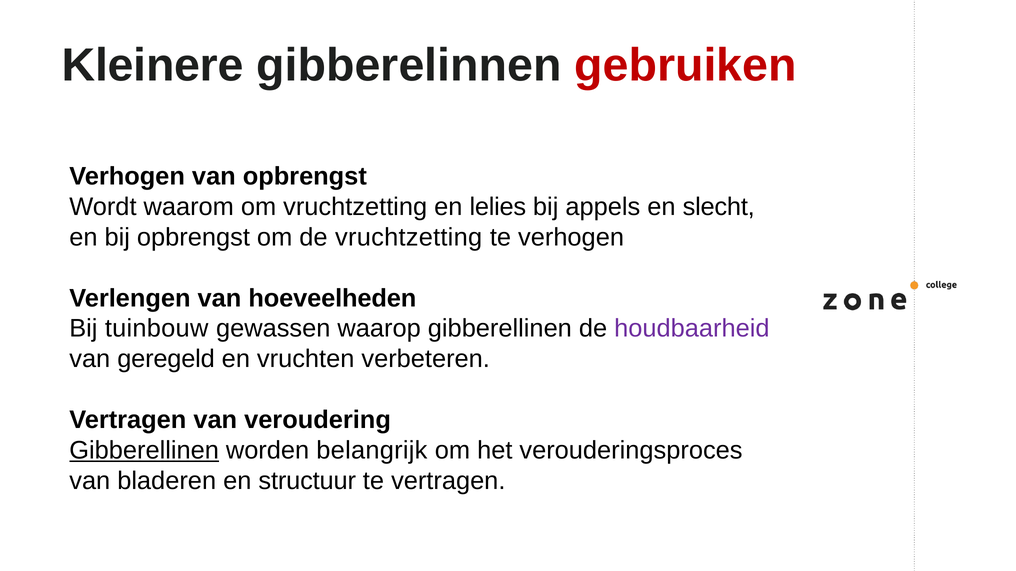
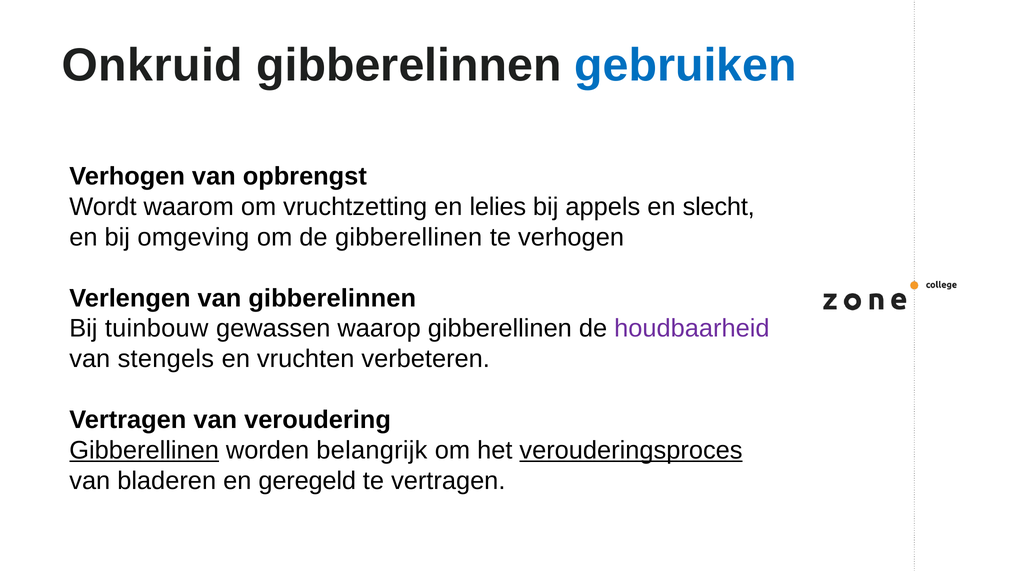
Kleinere: Kleinere -> Onkruid (152, 66)
gebruiken colour: red -> blue (686, 66)
bij opbrengst: opbrengst -> omgeving (193, 237)
de vruchtzetting: vruchtzetting -> gibberellinen (409, 237)
van hoeveelheden: hoeveelheden -> gibberelinnen (332, 298)
geregeld: geregeld -> stengels (166, 359)
verouderingsproces underline: none -> present (631, 451)
structuur: structuur -> geregeld (307, 481)
